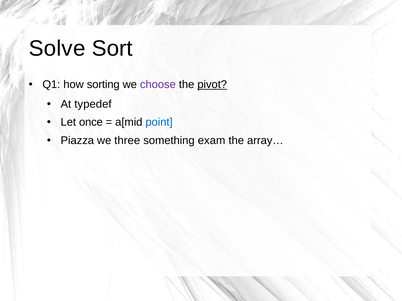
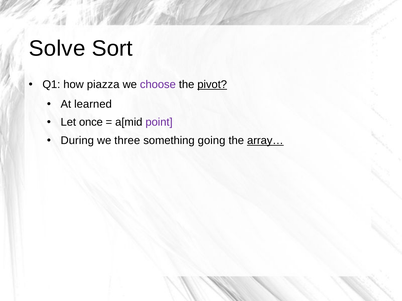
sorting: sorting -> piazza (103, 85)
typedef: typedef -> learned (93, 104)
point colour: blue -> purple (159, 122)
Piazza: Piazza -> During (77, 141)
exam: exam -> going (212, 141)
array… underline: none -> present (265, 141)
